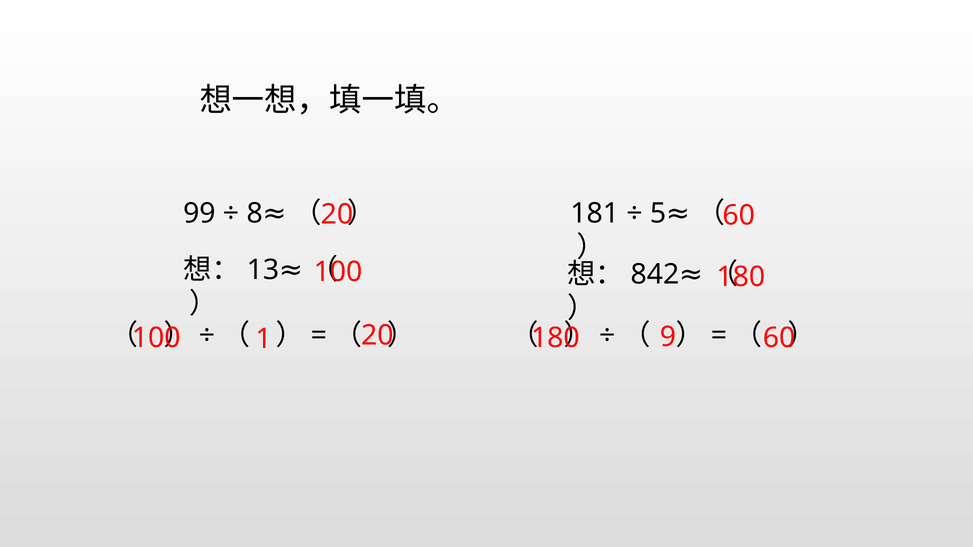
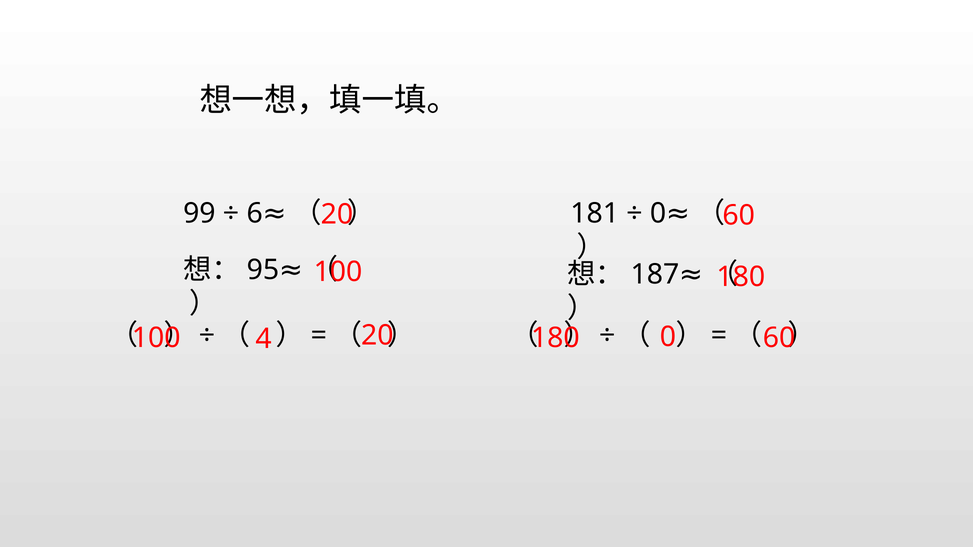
5: 5 -> 0 (658, 214)
8: 8 -> 6 (255, 214)
13: 13 -> 95 (263, 270)
842: 842 -> 187 (655, 275)
1: 1 -> 4 (264, 339)
9: 9 -> 0 (668, 337)
